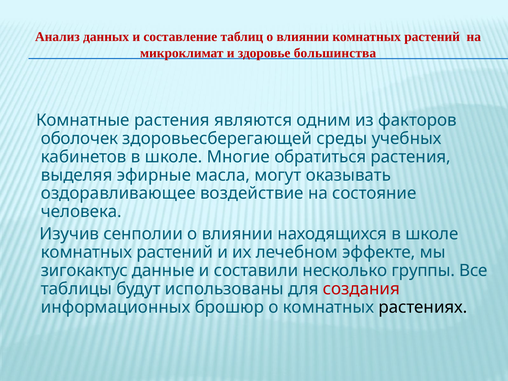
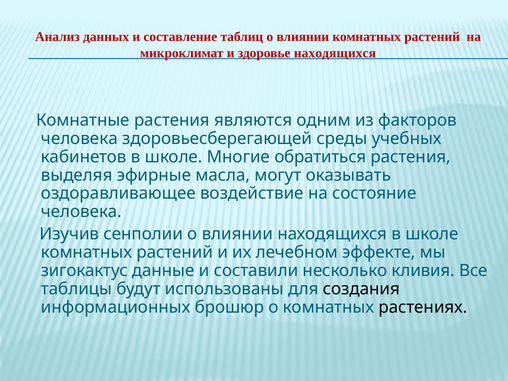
здоровье большинства: большинства -> находящихся (335, 53)
оболочек: оболочек -> человека (79, 139)
группы: группы -> кливия (423, 271)
создания colour: red -> black (361, 289)
